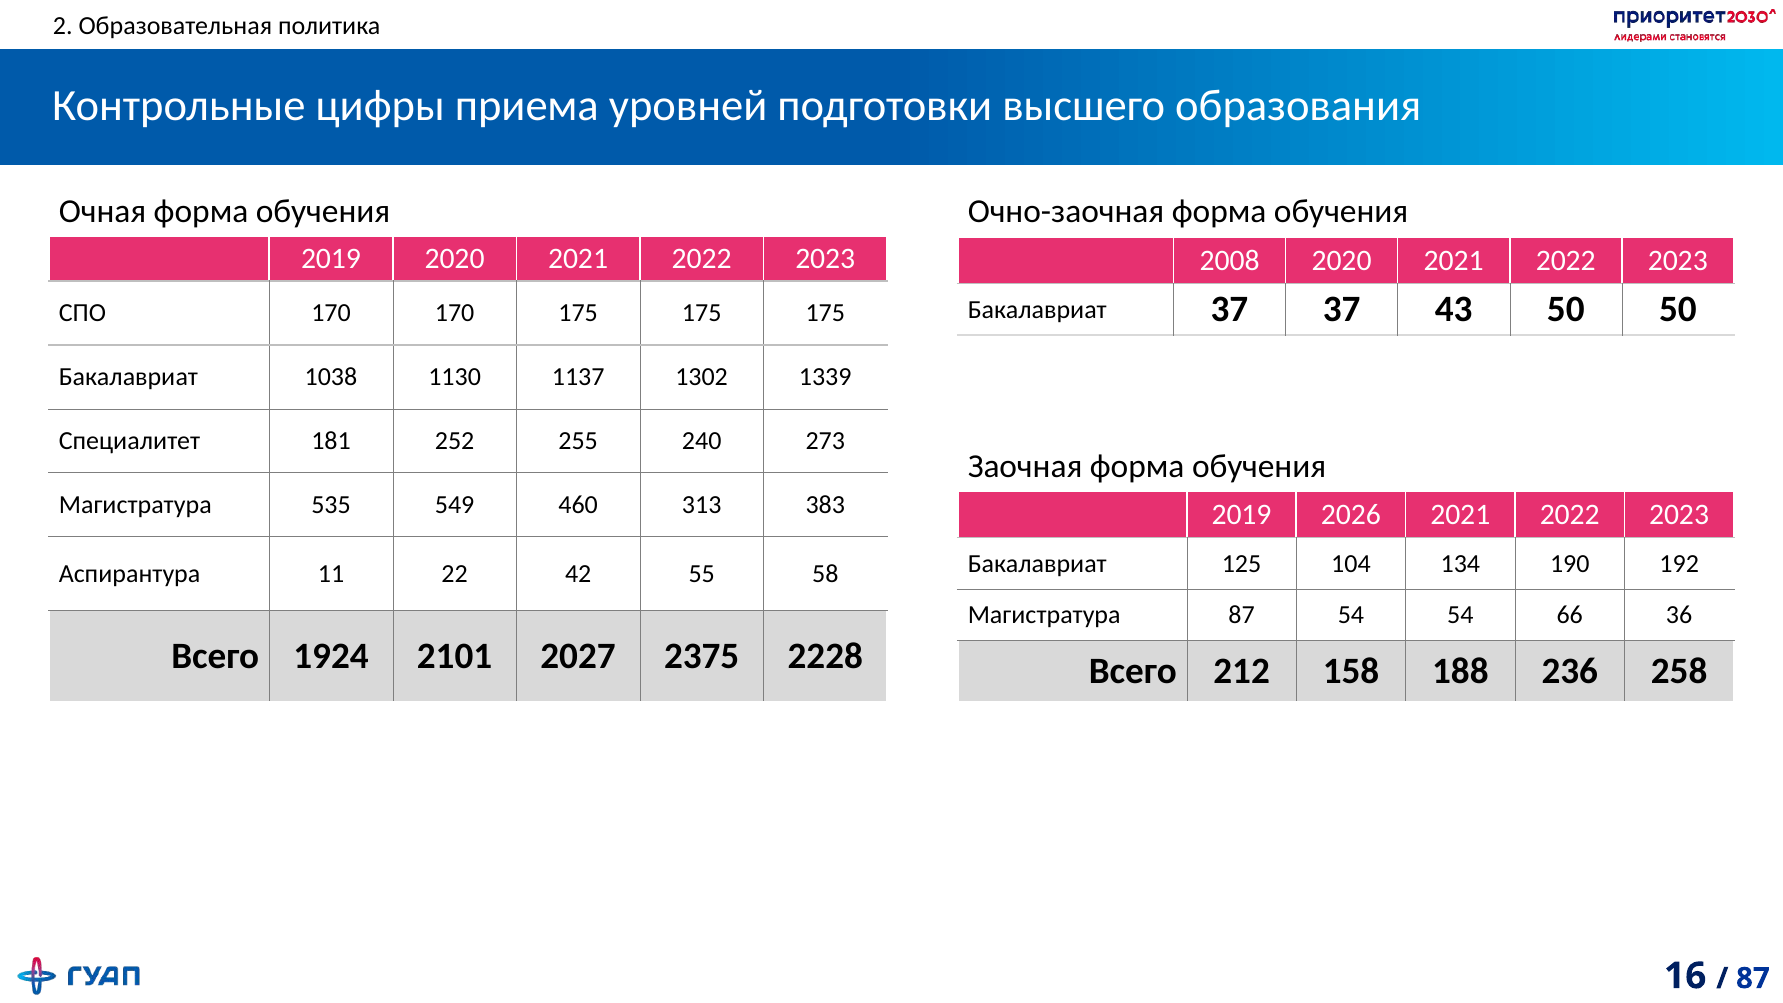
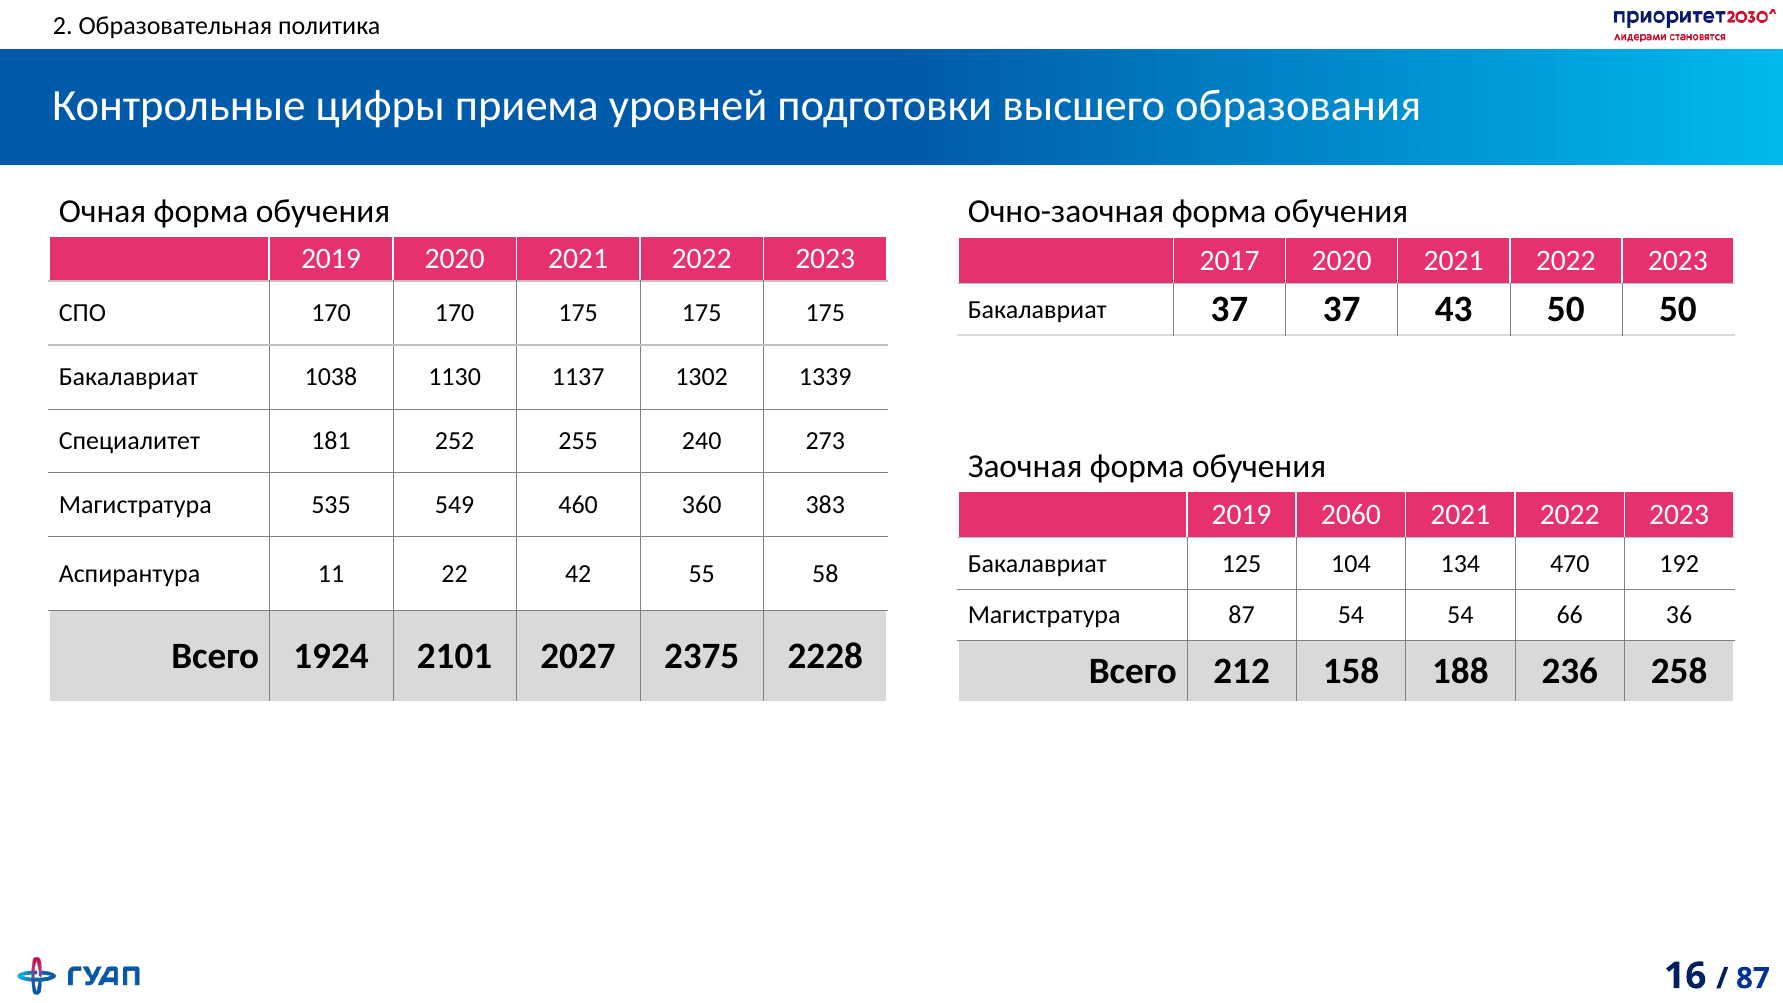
2008: 2008 -> 2017 (1230, 260)
313: 313 -> 360 (702, 505)
2026: 2026 -> 2060 (1351, 515)
190: 190 -> 470 (1570, 563)
